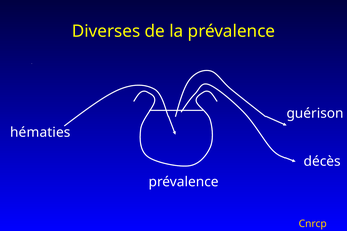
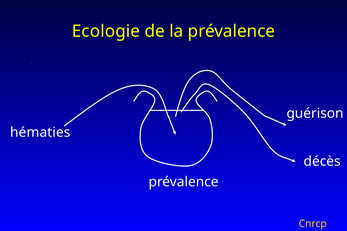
Diverses: Diverses -> Ecologie (106, 31)
